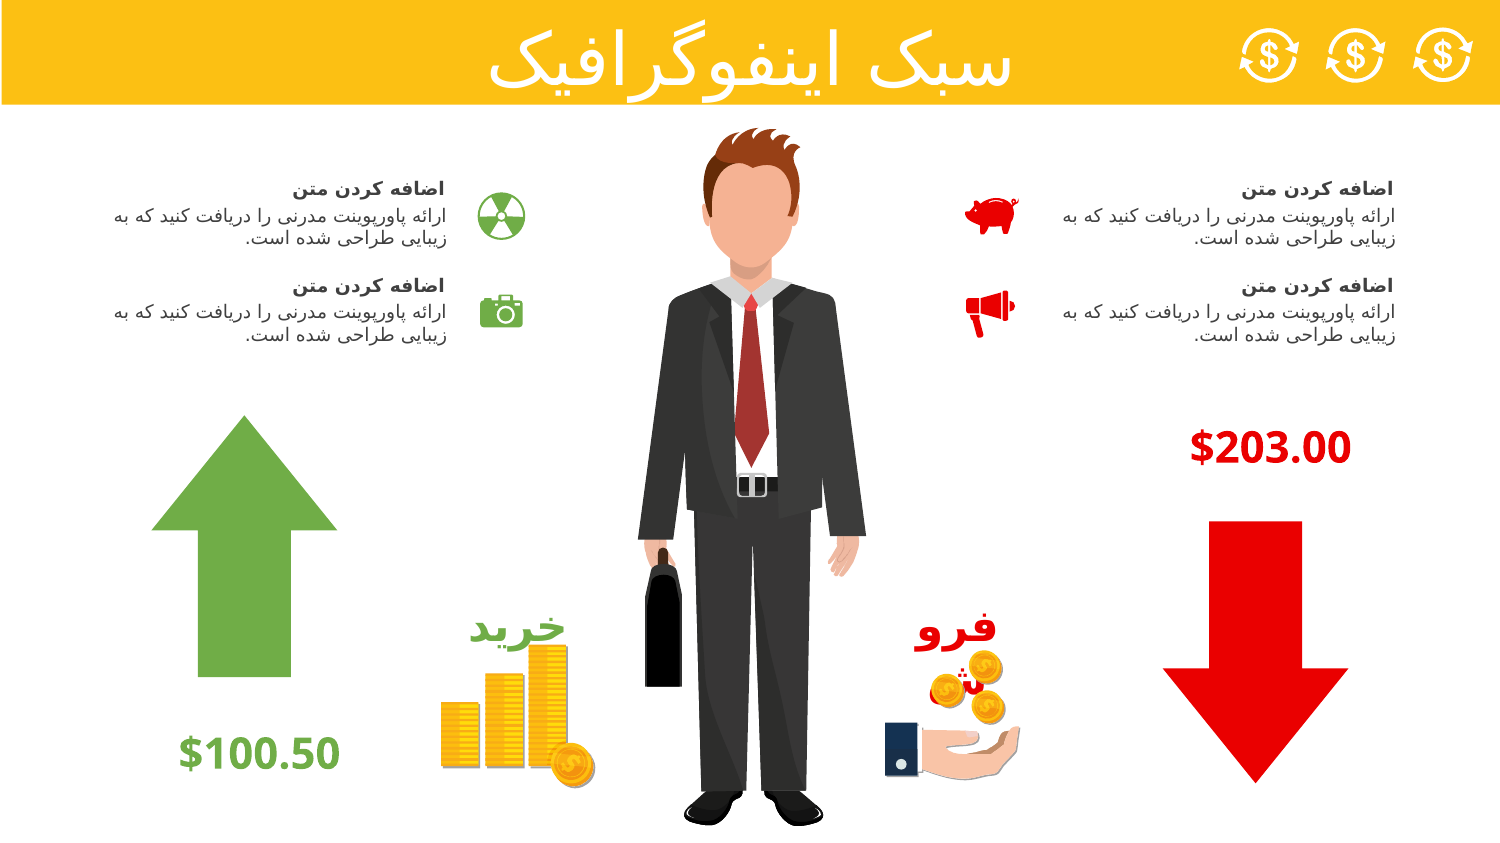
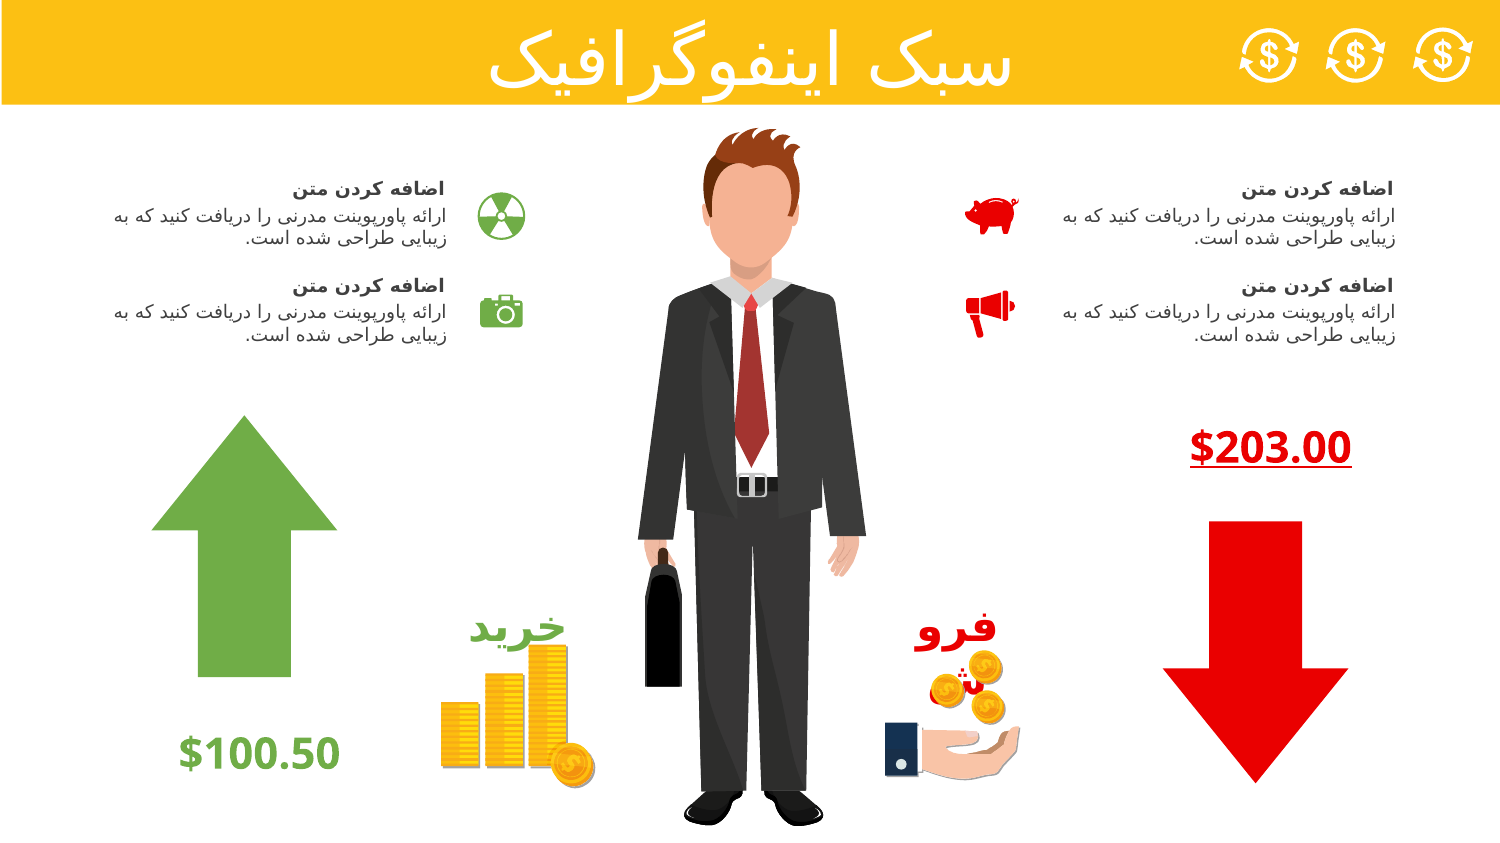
$203.00 underline: none -> present (1271, 449)
